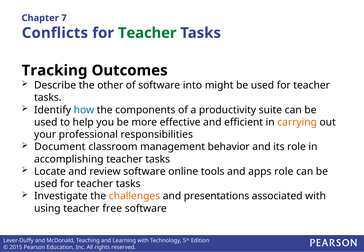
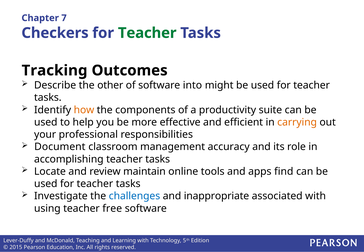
Conflicts: Conflicts -> Checkers (55, 33)
how colour: blue -> orange (84, 110)
behavior: behavior -> accuracy (229, 147)
review software: software -> maintain (144, 171)
apps role: role -> find (284, 171)
challenges colour: orange -> blue (134, 196)
presentations: presentations -> inappropriate (216, 196)
